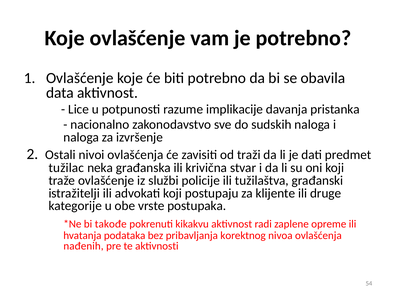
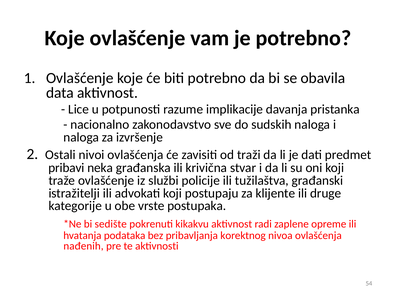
tužilac: tužilac -> pribavi (66, 168)
takođe: takođe -> sedište (111, 224)
